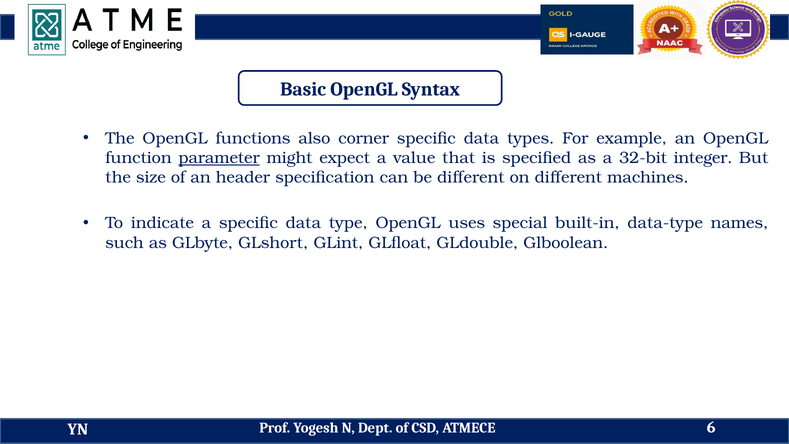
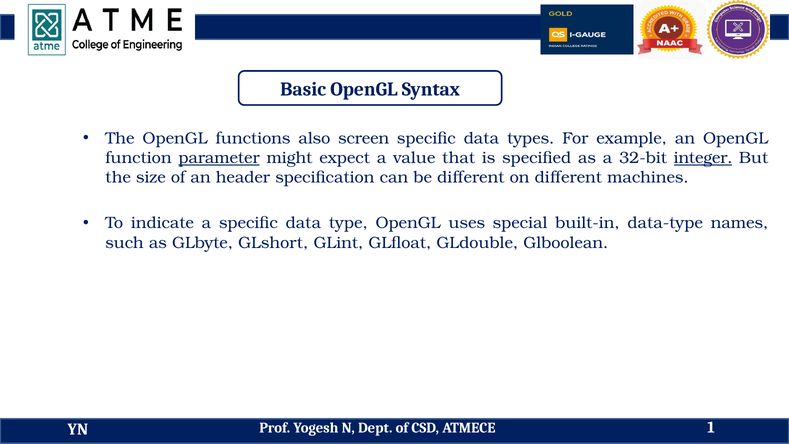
corner: corner -> screen (364, 138)
integer underline: none -> present (703, 158)
6: 6 -> 1 (711, 427)
